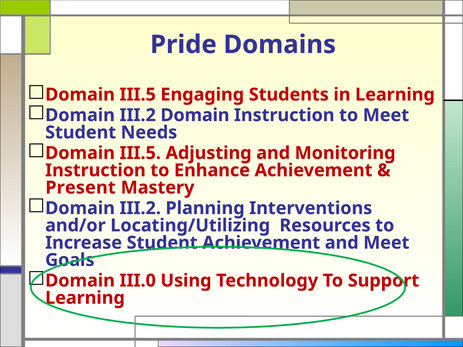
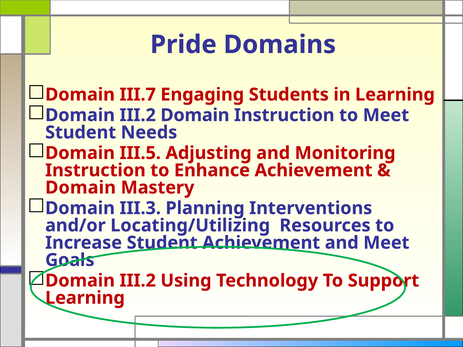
III.5: III.5 -> III.7 (138, 95)
Present: Present -> Domain (81, 188)
III.2: III.2 -> III.3 (140, 208)
III.0: III.0 -> III.2 (138, 281)
